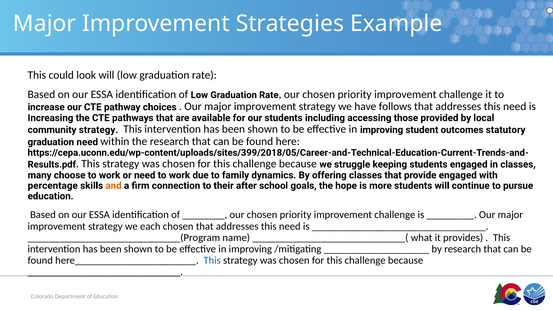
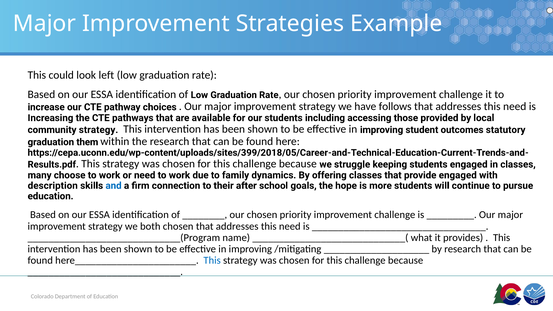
look will: will -> left (106, 75)
graduation need: need -> them (87, 142)
percentage: percentage -> description (53, 186)
and colour: orange -> blue (114, 186)
each: each -> both (150, 226)
